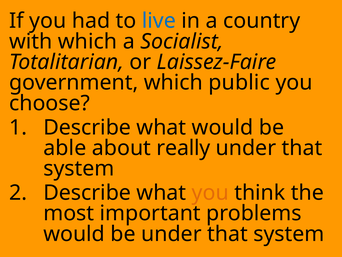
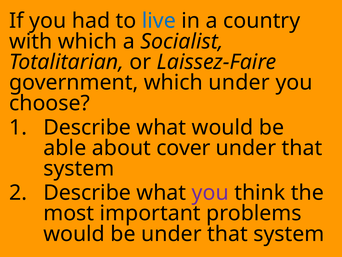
which public: public -> under (239, 82)
really: really -> cover (183, 148)
you colour: orange -> purple (210, 192)
